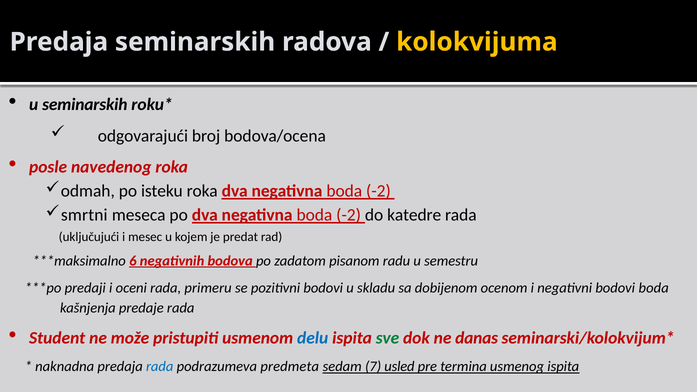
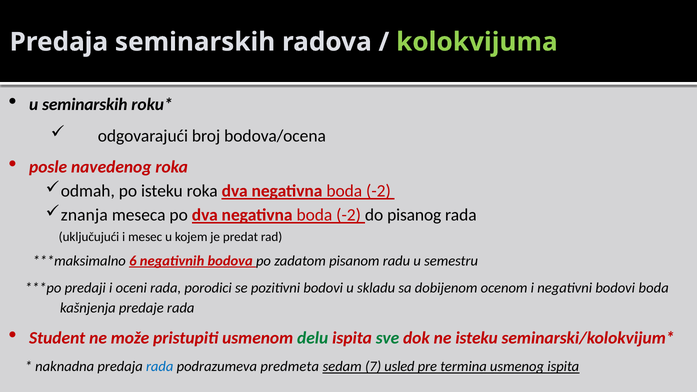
kolokvijuma colour: yellow -> light green (477, 42)
smrtni: smrtni -> znanja (84, 215)
katedre: katedre -> pisanog (414, 215)
primeru: primeru -> porodici (208, 288)
delu colour: blue -> green (313, 338)
ne danas: danas -> isteku (477, 338)
